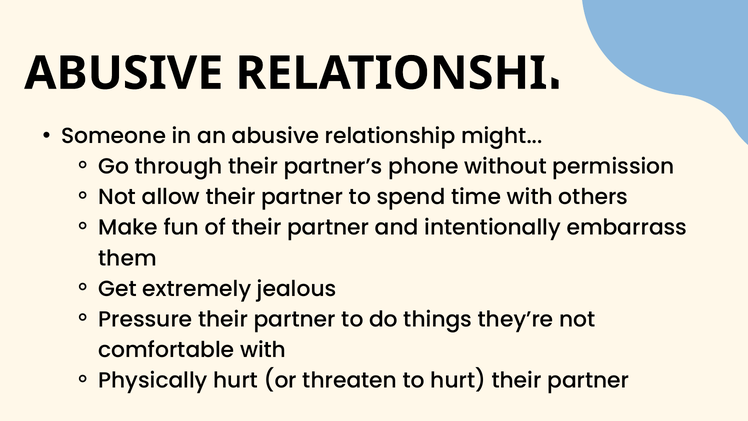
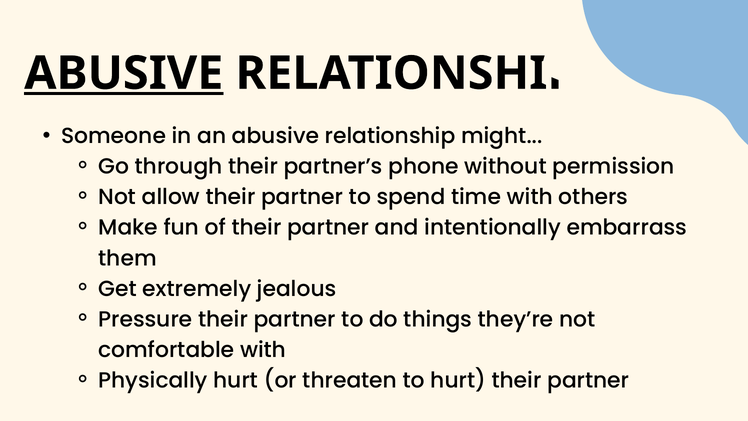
ABUSIVE underline: none -> present (124, 73)
